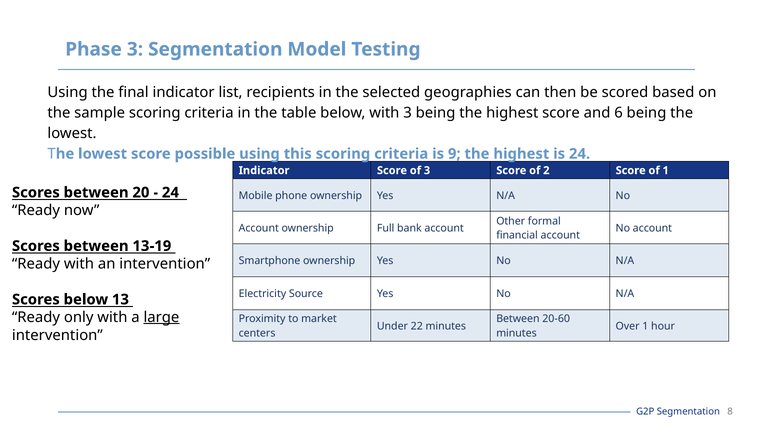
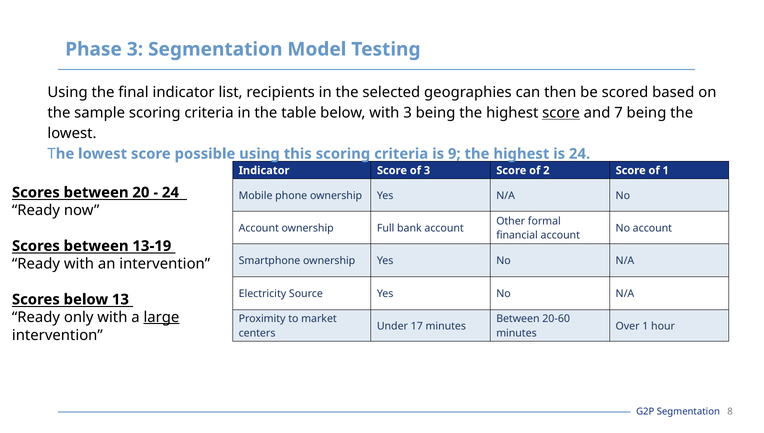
score underline: none -> present (561, 113)
6: 6 -> 7 (619, 113)
22: 22 -> 17 (417, 326)
